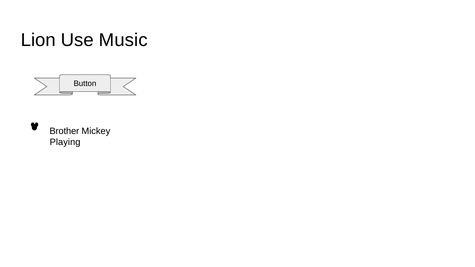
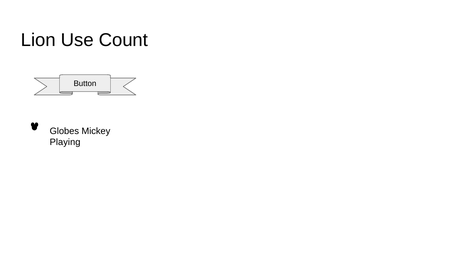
Music: Music -> Count (123, 40)
Brother: Brother -> Globes (64, 131)
